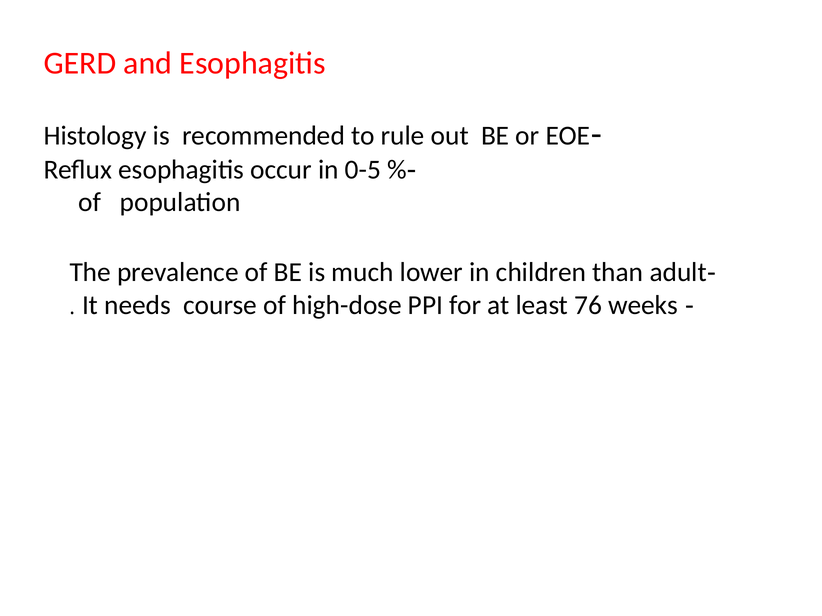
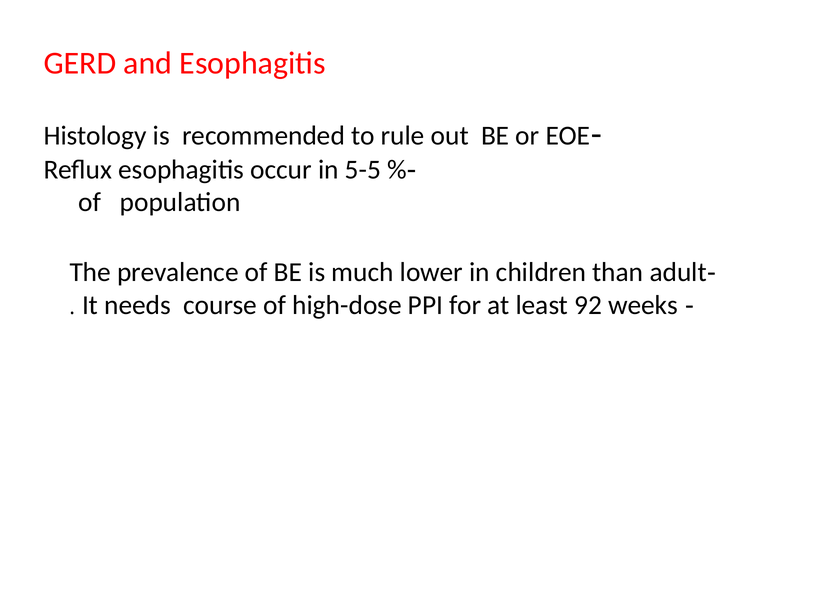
0-5: 0-5 -> 5-5 (363, 170)
76: 76 -> 92 (588, 305)
